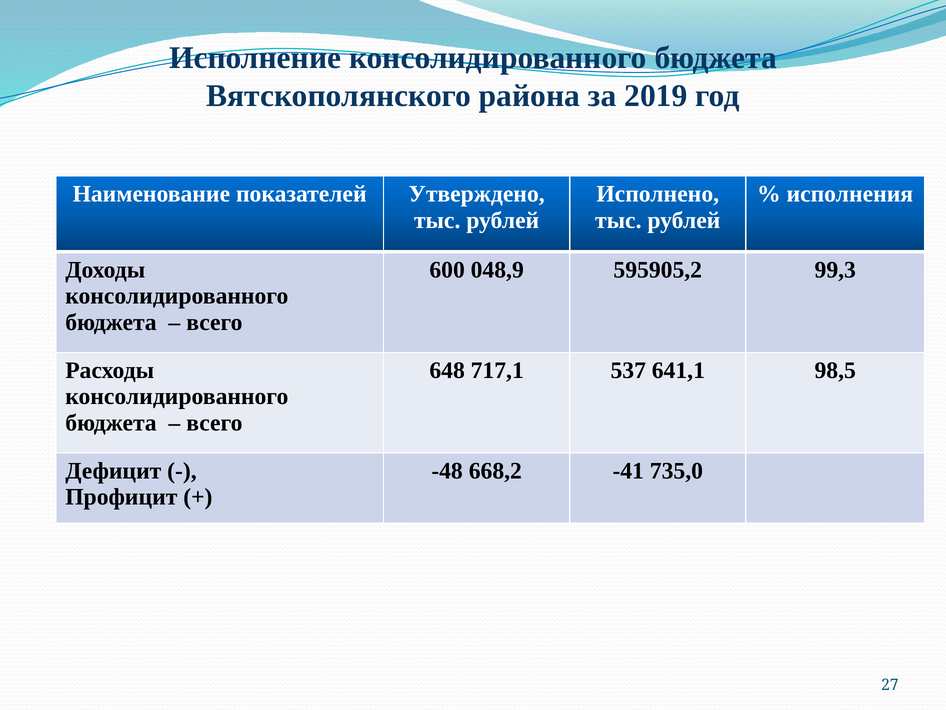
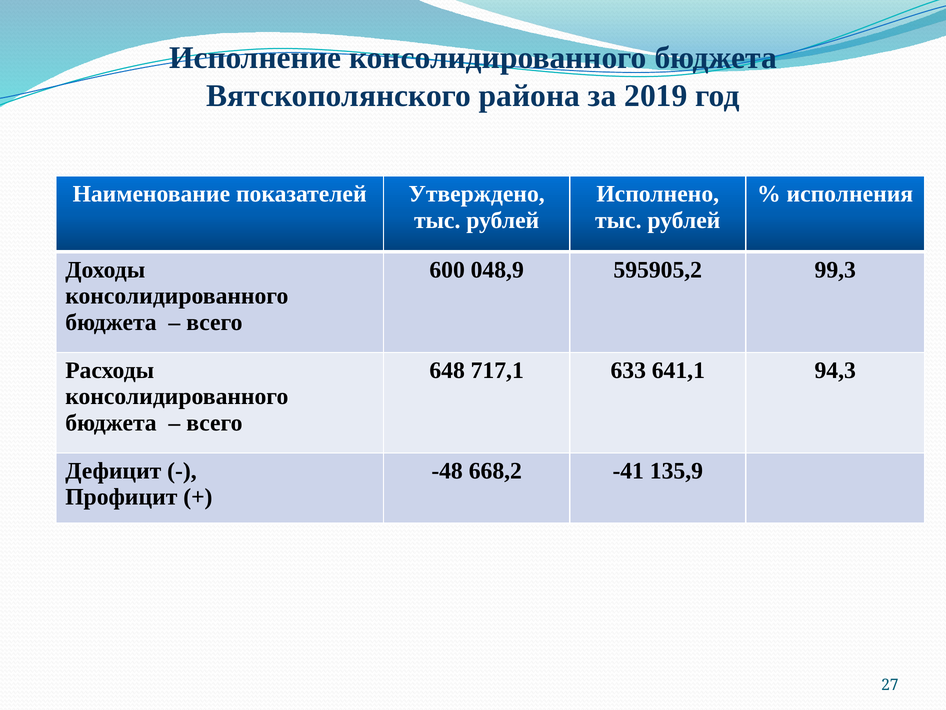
537: 537 -> 633 (628, 370)
98,5: 98,5 -> 94,3 (835, 370)
735,0: 735,0 -> 135,9 (676, 471)
